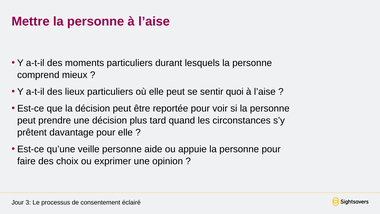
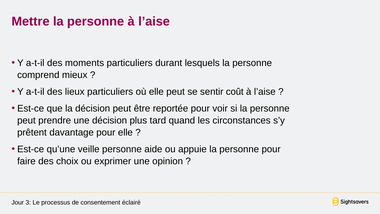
quoi: quoi -> coût (235, 92)
